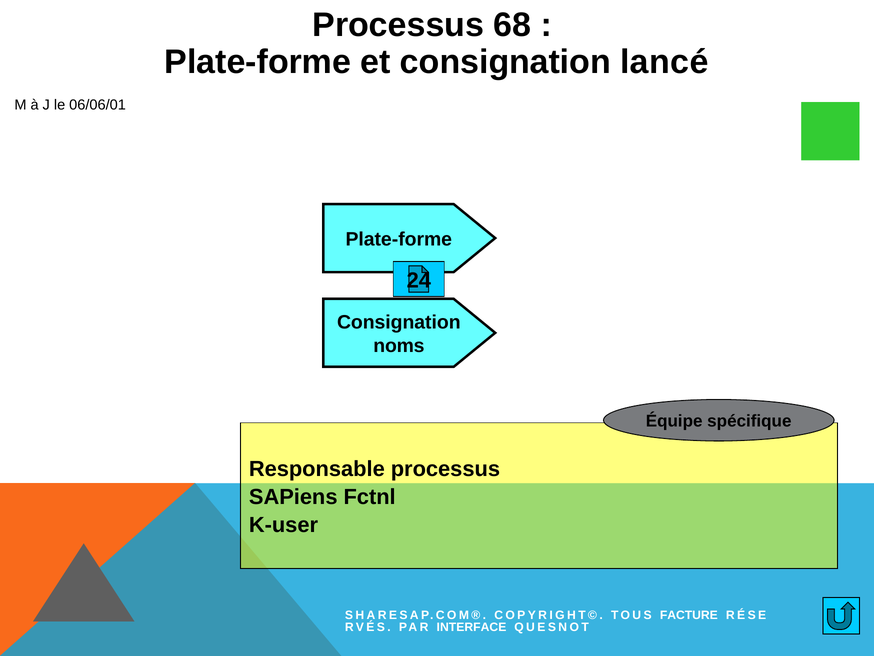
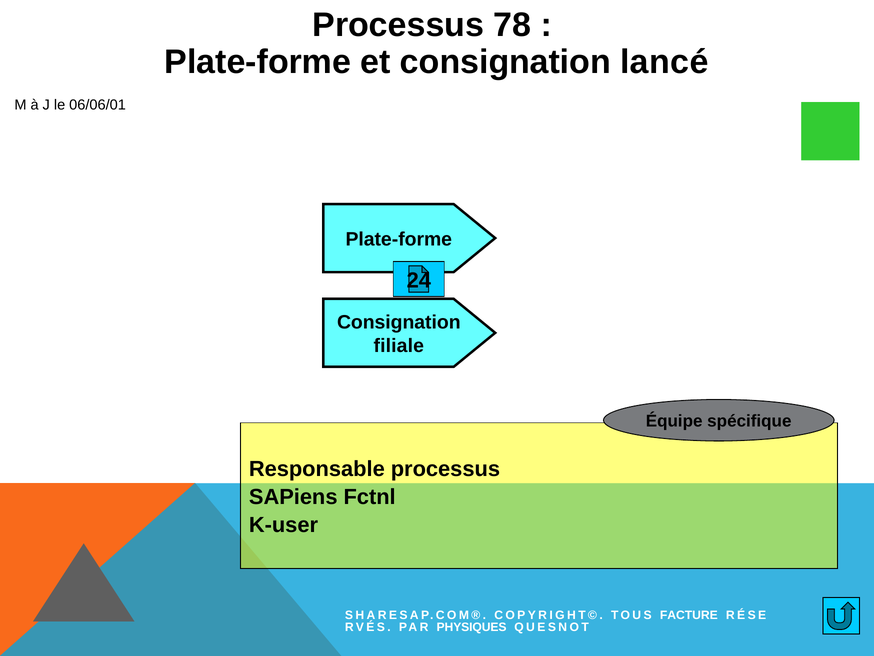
68: 68 -> 78 (512, 25)
noms: noms -> filiale (399, 346)
INTERFACE: INTERFACE -> PHYSIQUES (472, 627)
